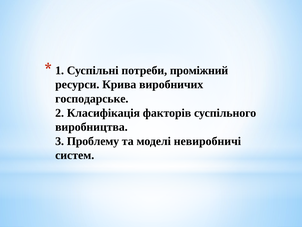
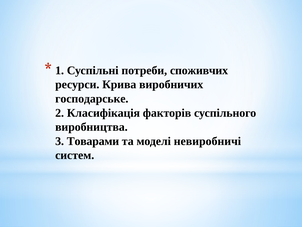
проміжний: проміжний -> споживчих (199, 70)
Проблему: Проблему -> Товарами (93, 141)
